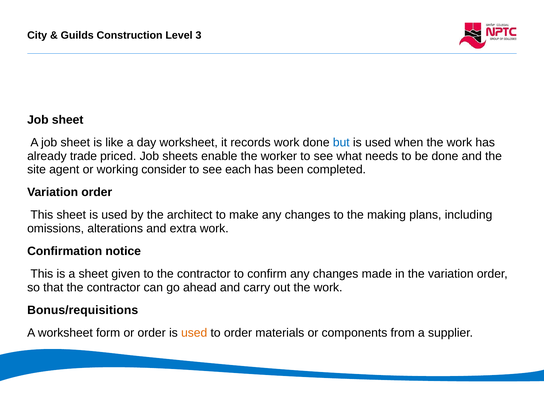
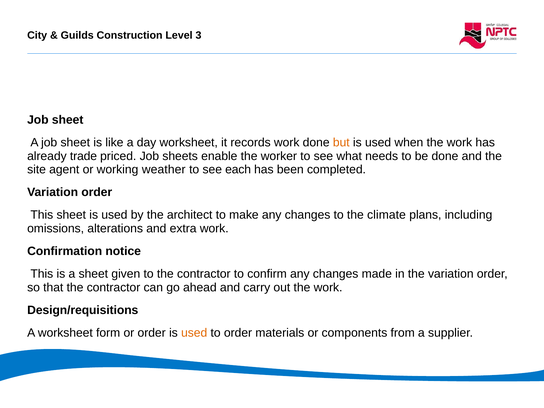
but colour: blue -> orange (341, 142)
consider: consider -> weather (164, 170)
making: making -> climate (386, 215)
Bonus/requisitions: Bonus/requisitions -> Design/requisitions (83, 310)
